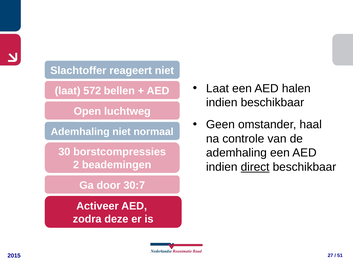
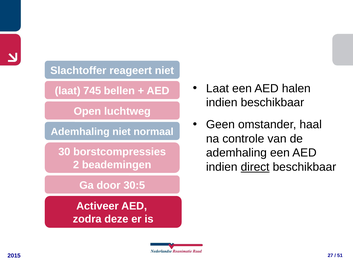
572: 572 -> 745 (92, 91)
30:7: 30:7 -> 30:5 (134, 185)
